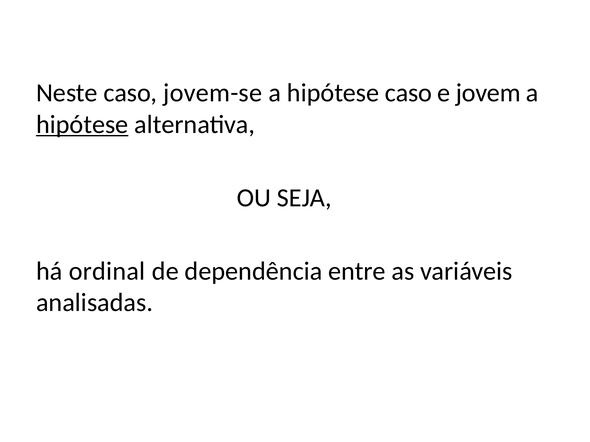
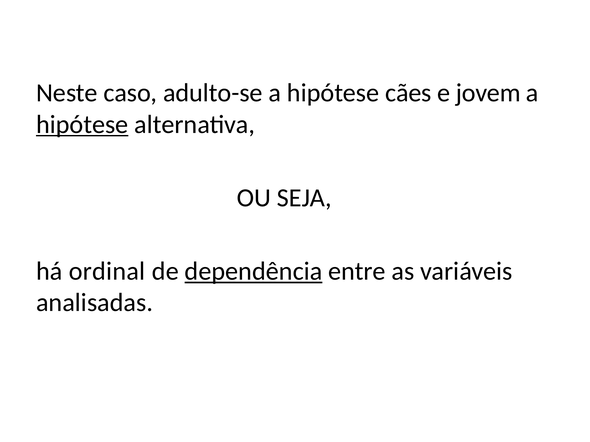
jovem-se: jovem-se -> adulto-se (213, 93)
hipótese caso: caso -> cães (408, 93)
dependência underline: none -> present (254, 271)
